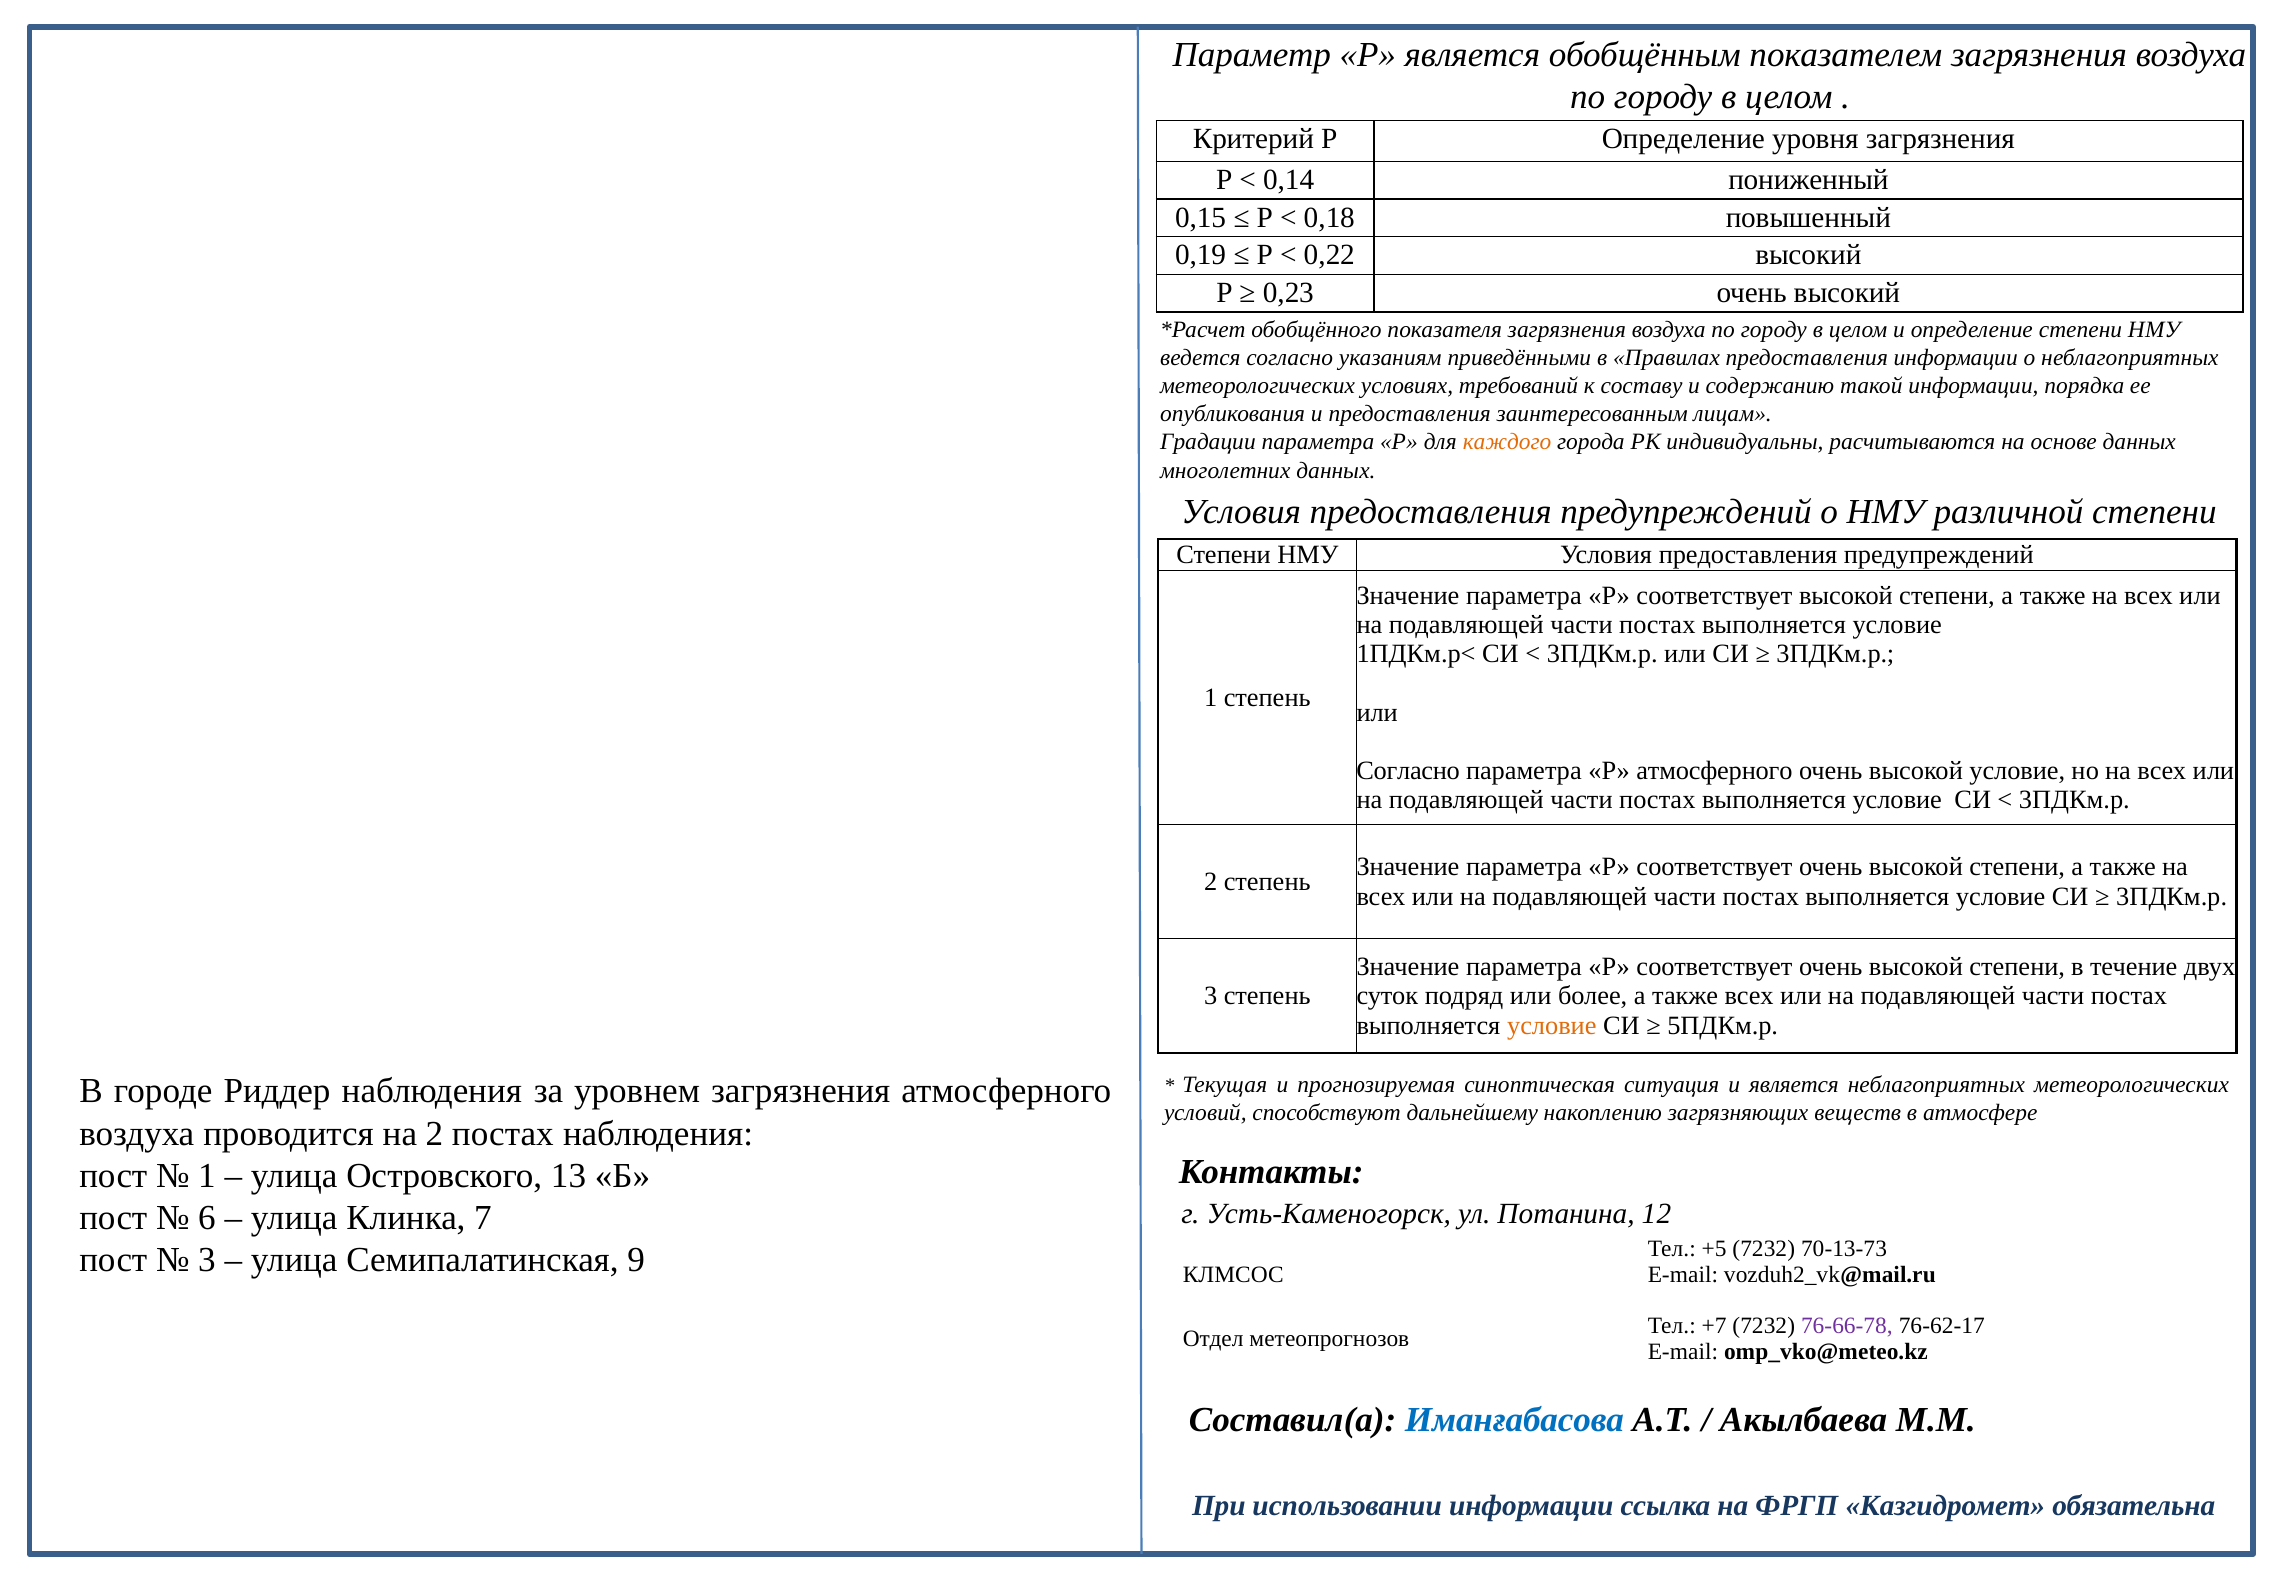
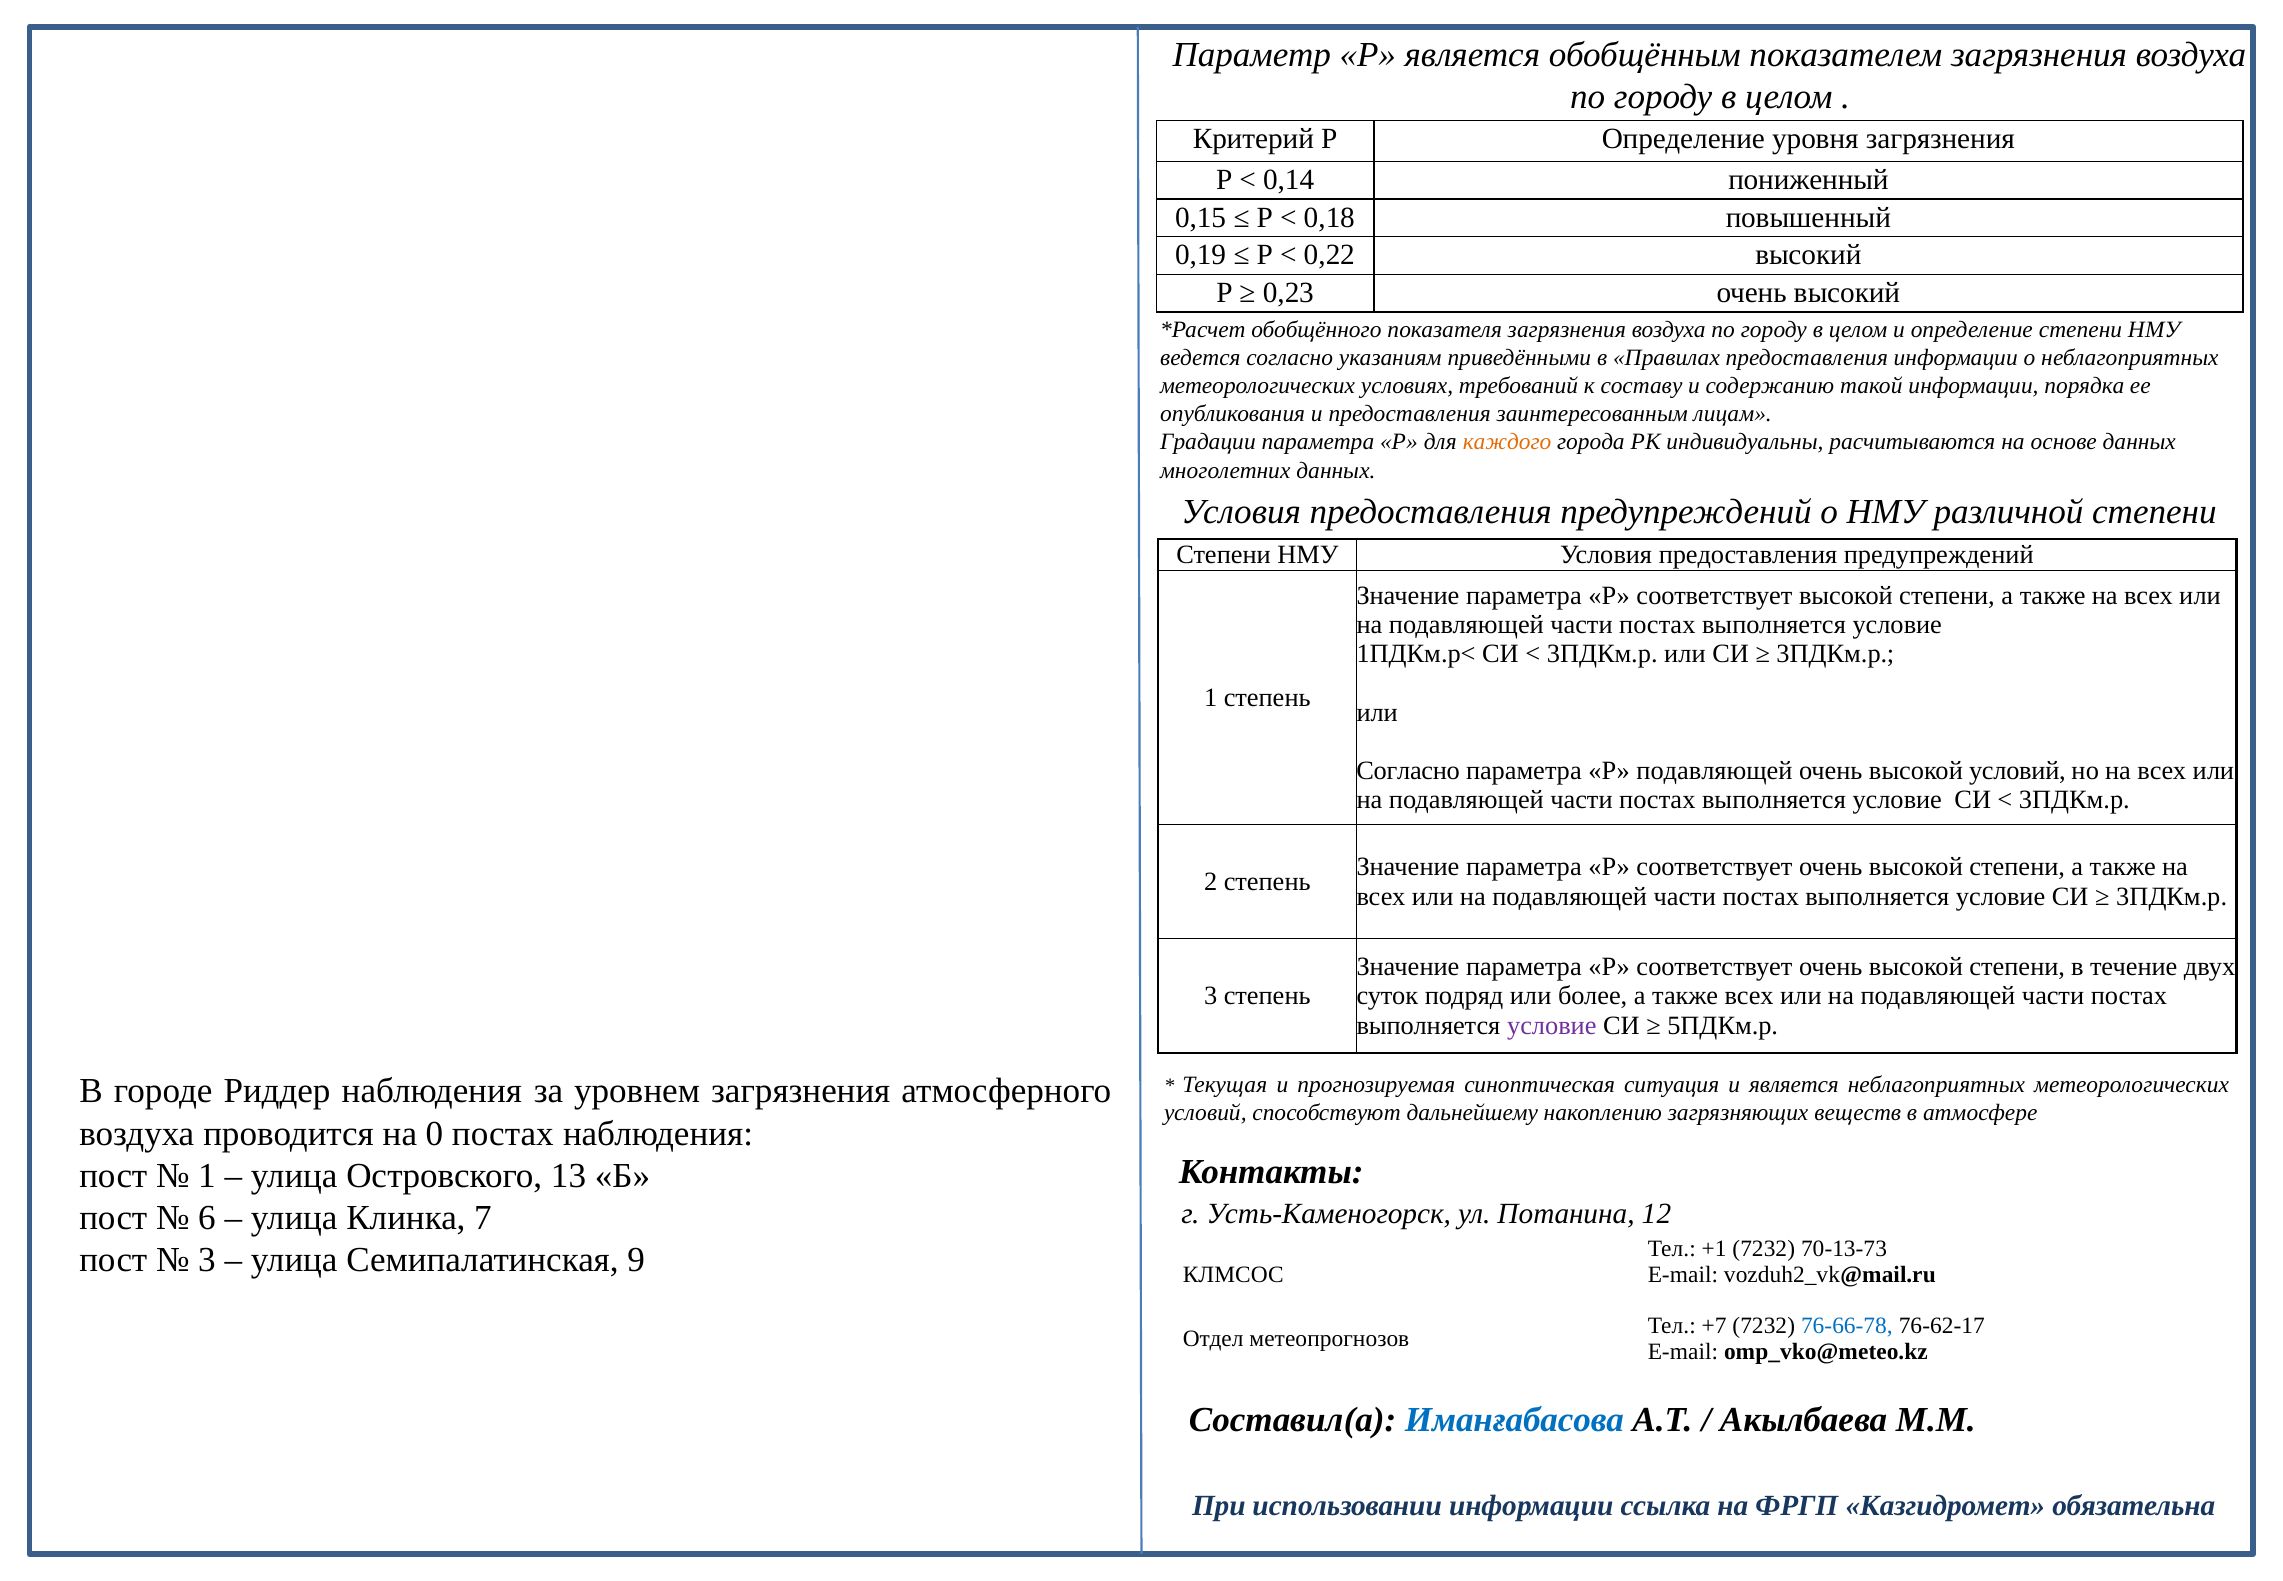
Р атмосферного: атмосферного -> подавляющей (1714, 771)
высокой условие: условие -> условий (2017, 771)
условие colour: orange -> purple (1552, 1025)
на 2: 2 -> 0 (434, 1133)
+5: +5 -> +1 (1714, 1248)
76-66-78 colour: purple -> blue (1847, 1325)
